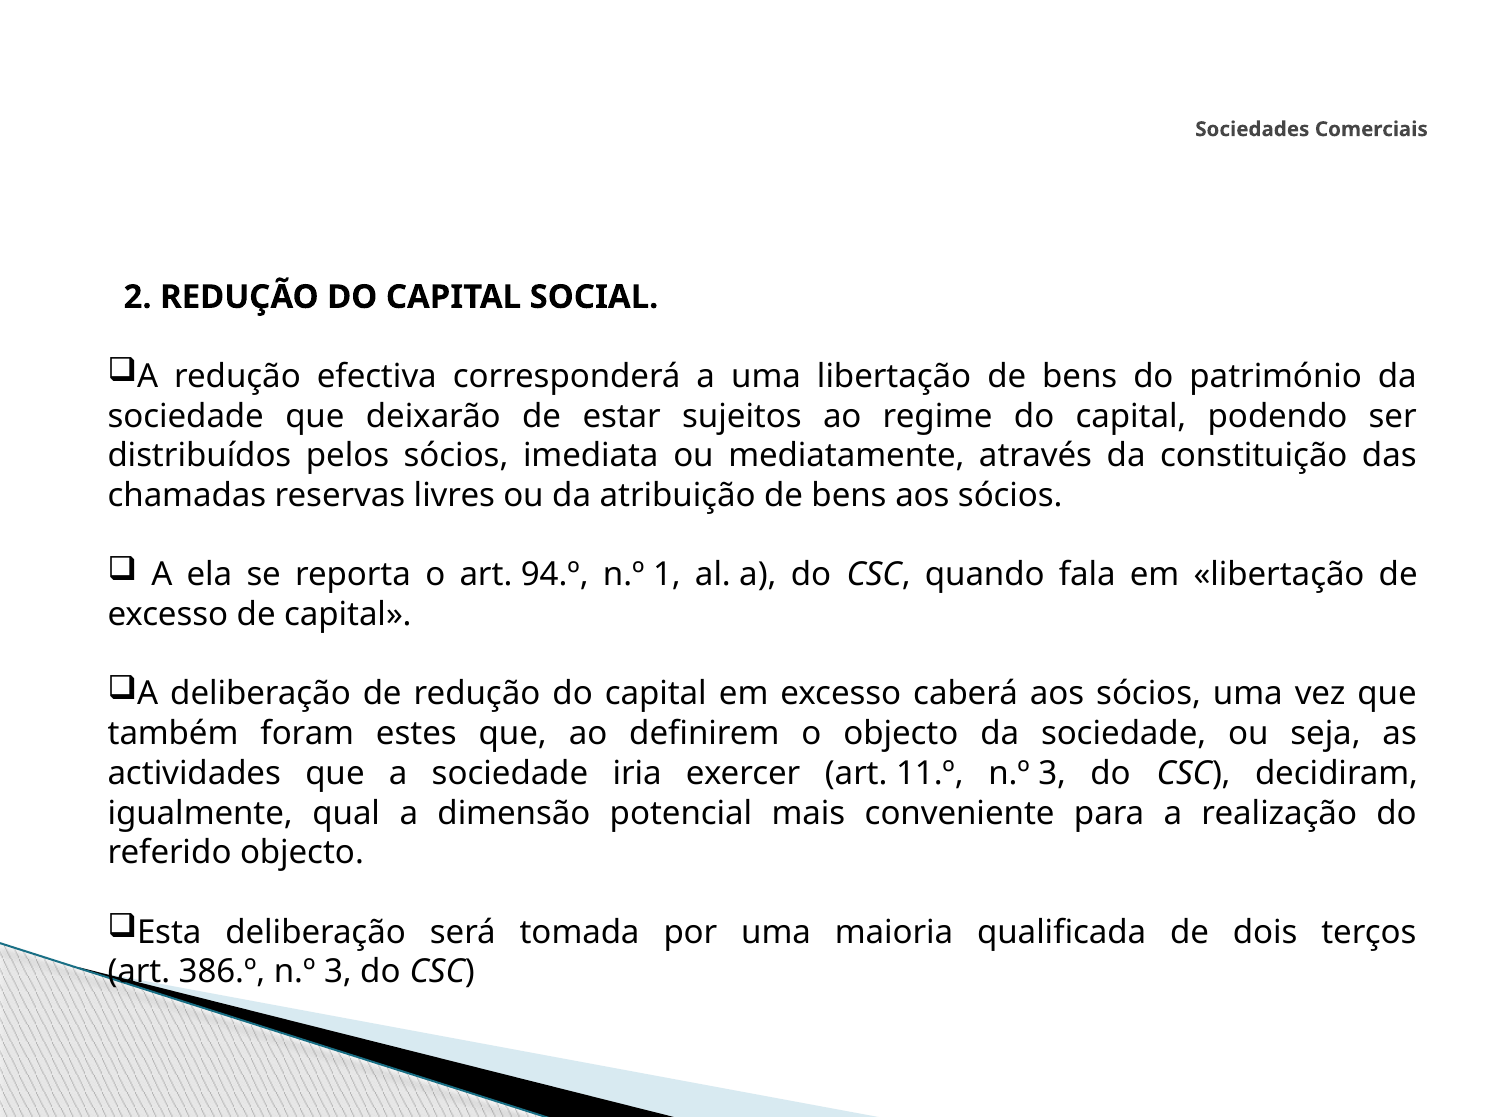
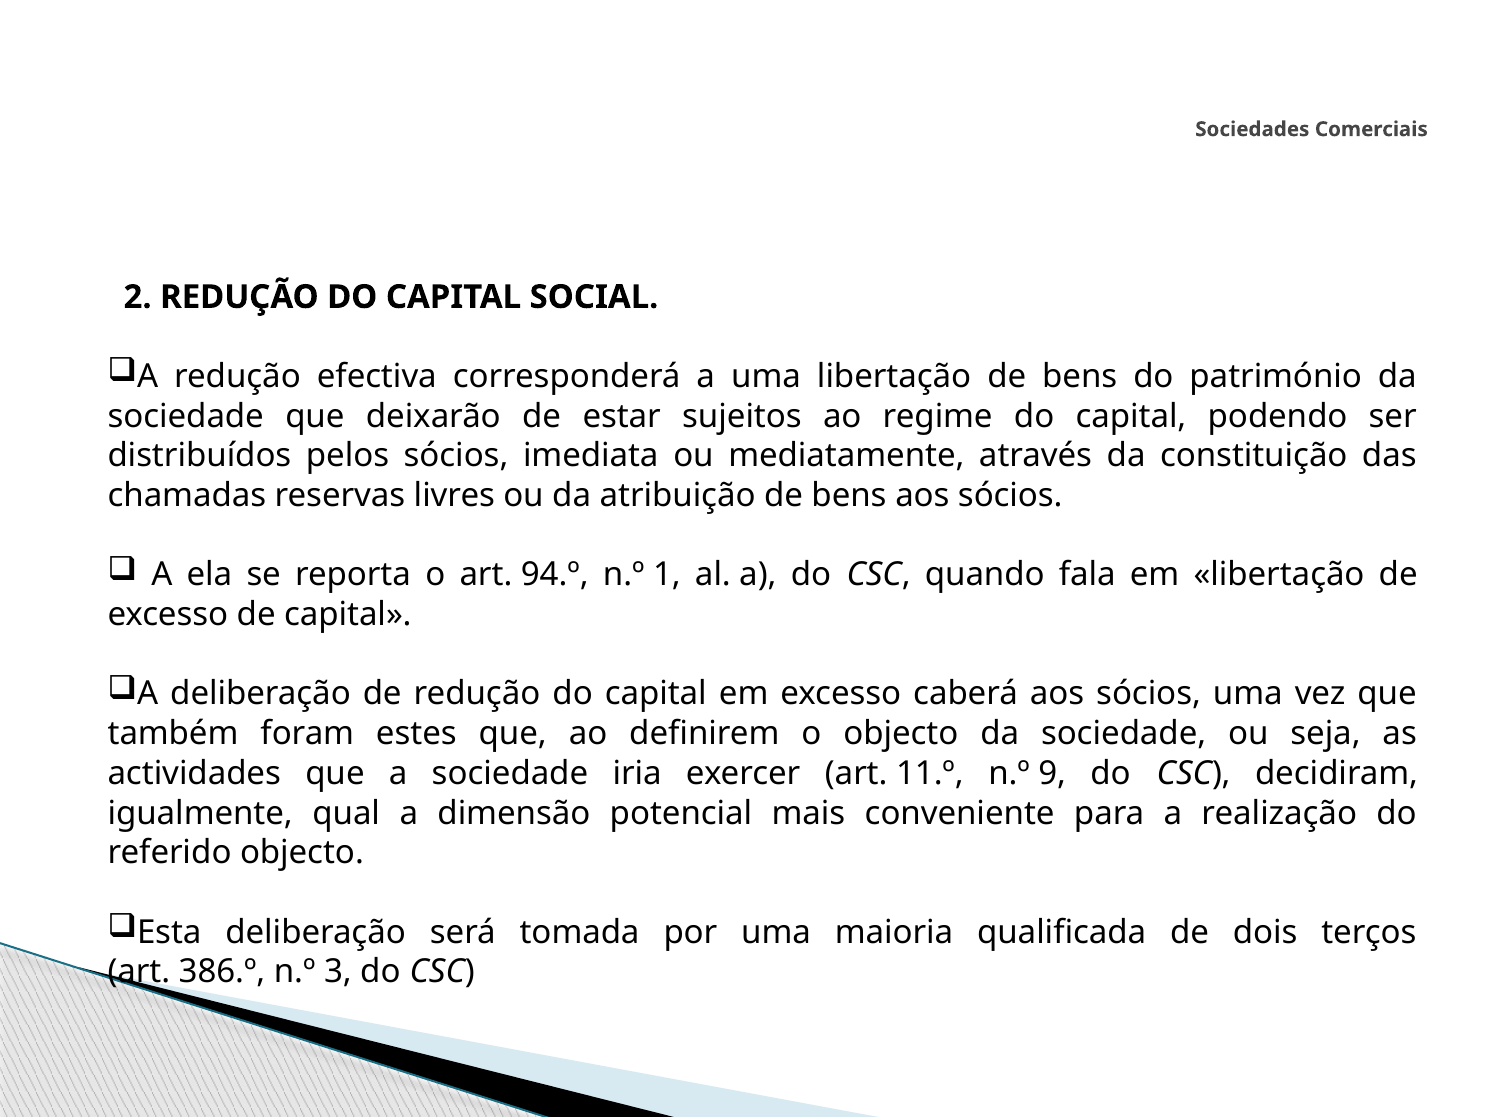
11.º n.º 3: 3 -> 9 (1052, 773)
